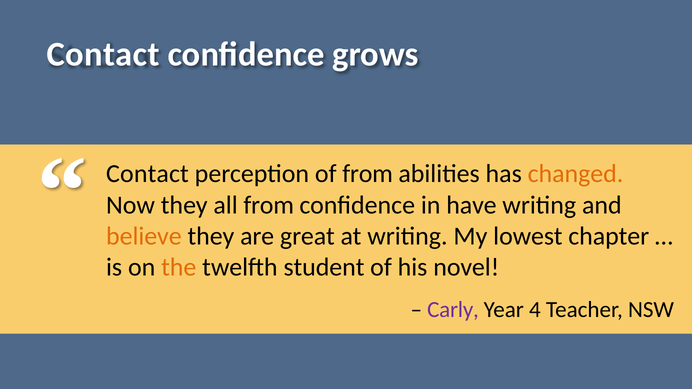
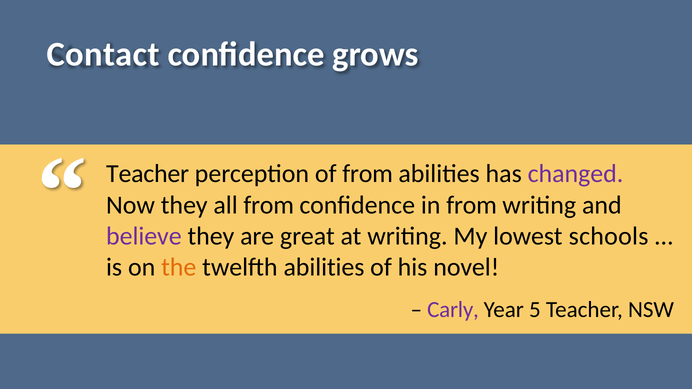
Contact: Contact -> Teacher (148, 174)
changed colour: orange -> purple (575, 174)
in have: have -> from (472, 205)
believe colour: orange -> purple (144, 236)
chapter: chapter -> schools (609, 236)
twelfth student: student -> abilities (324, 267)
4: 4 -> 5 (535, 310)
